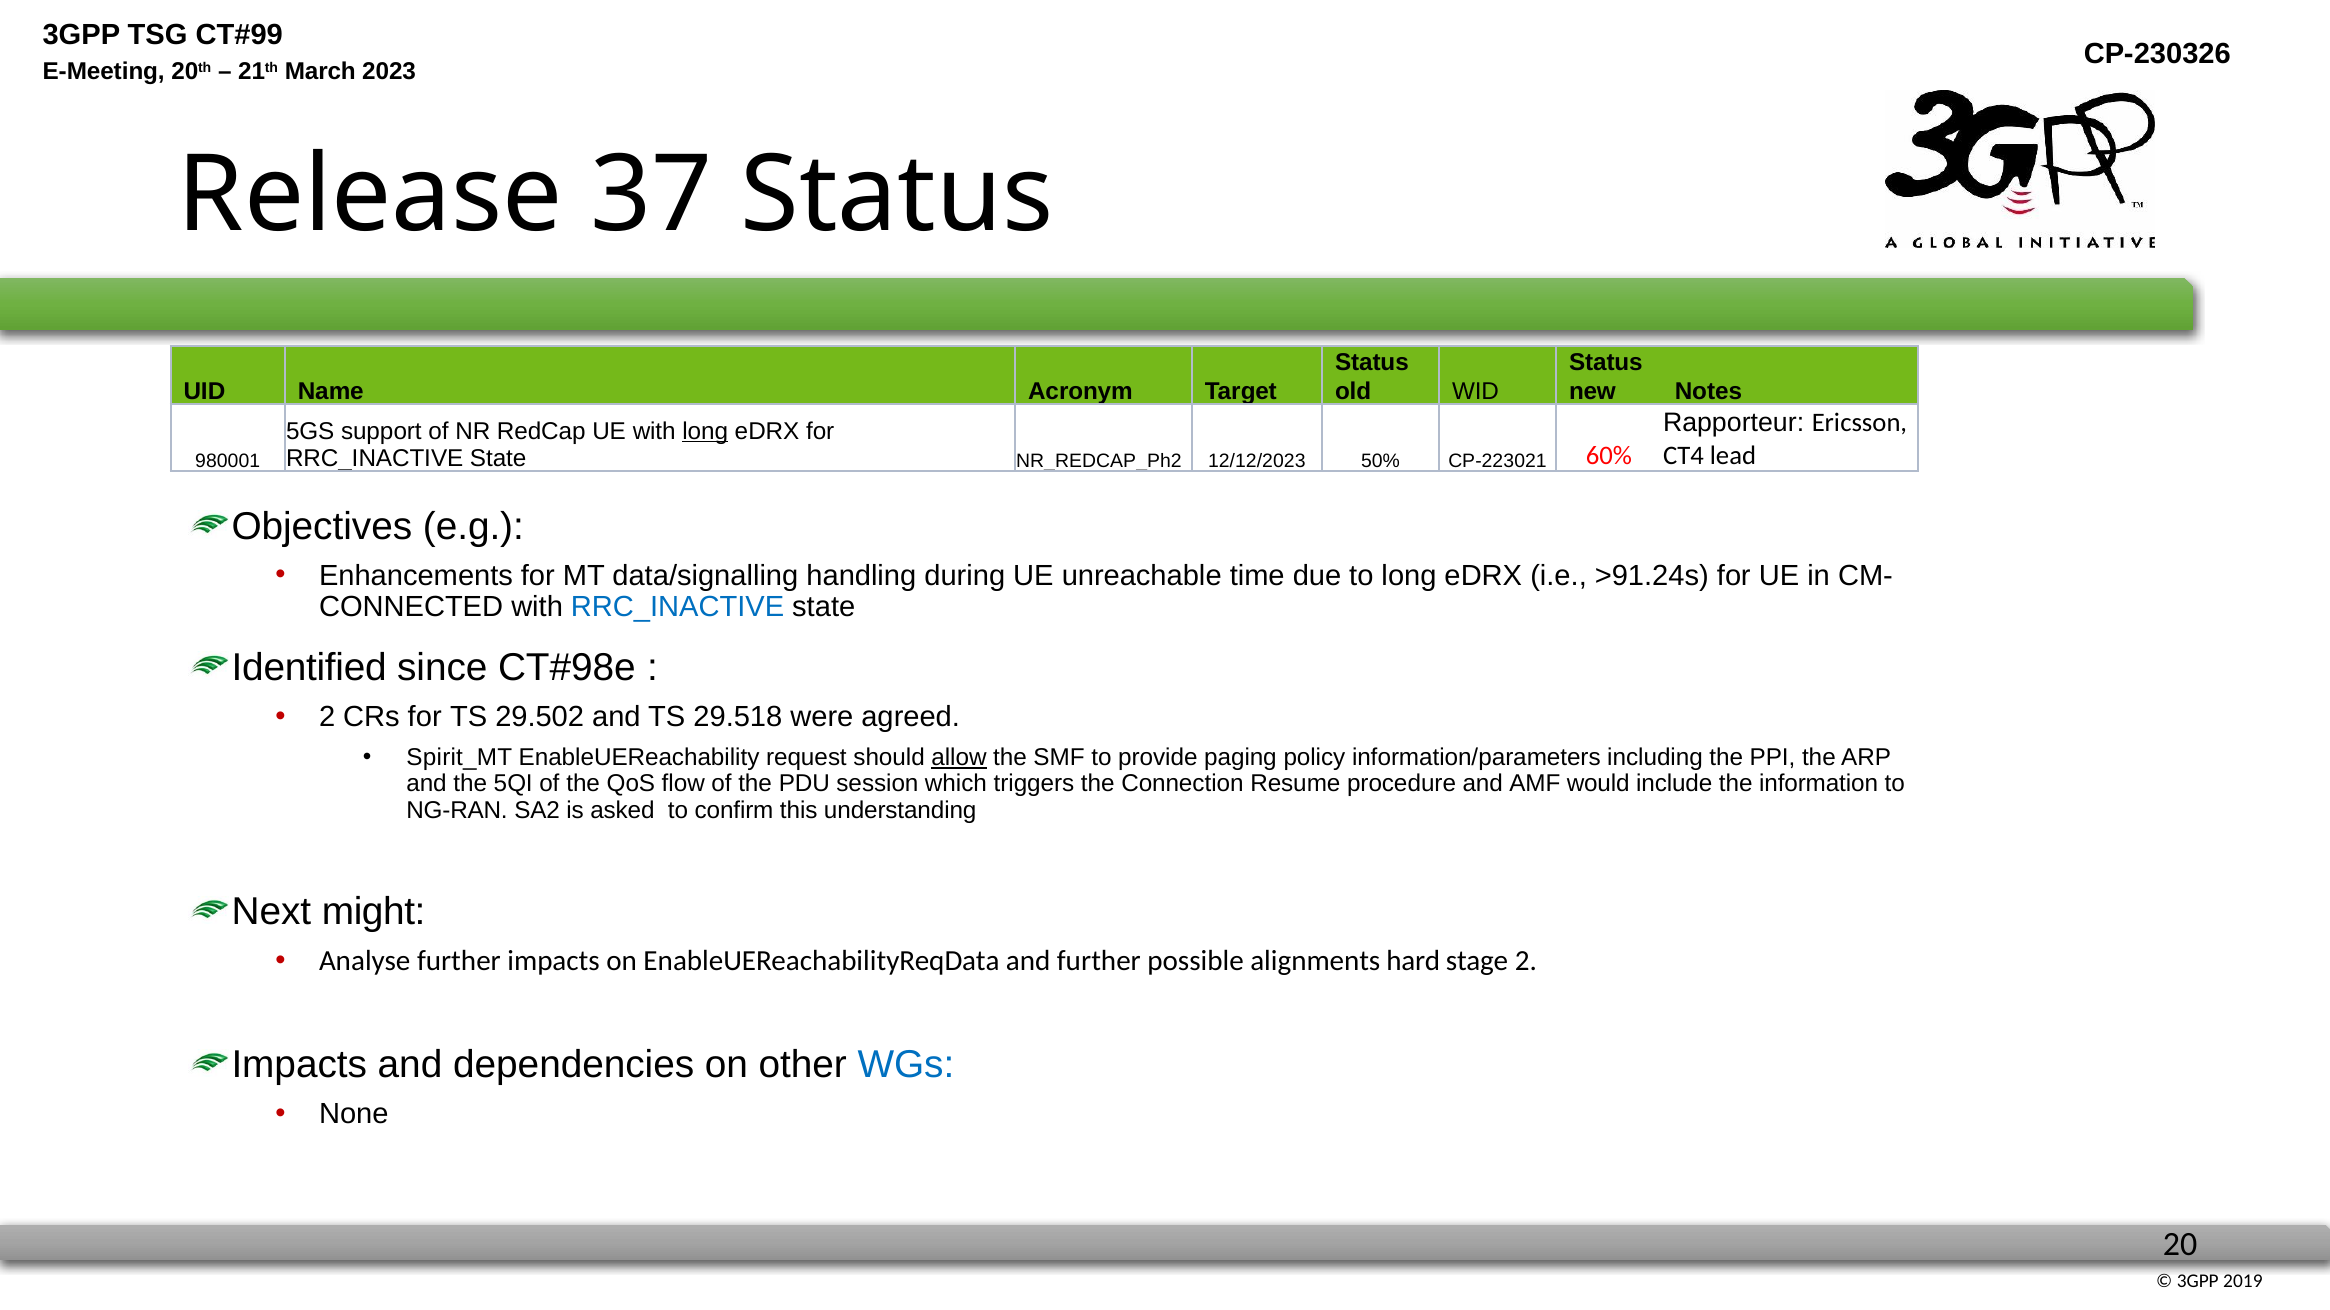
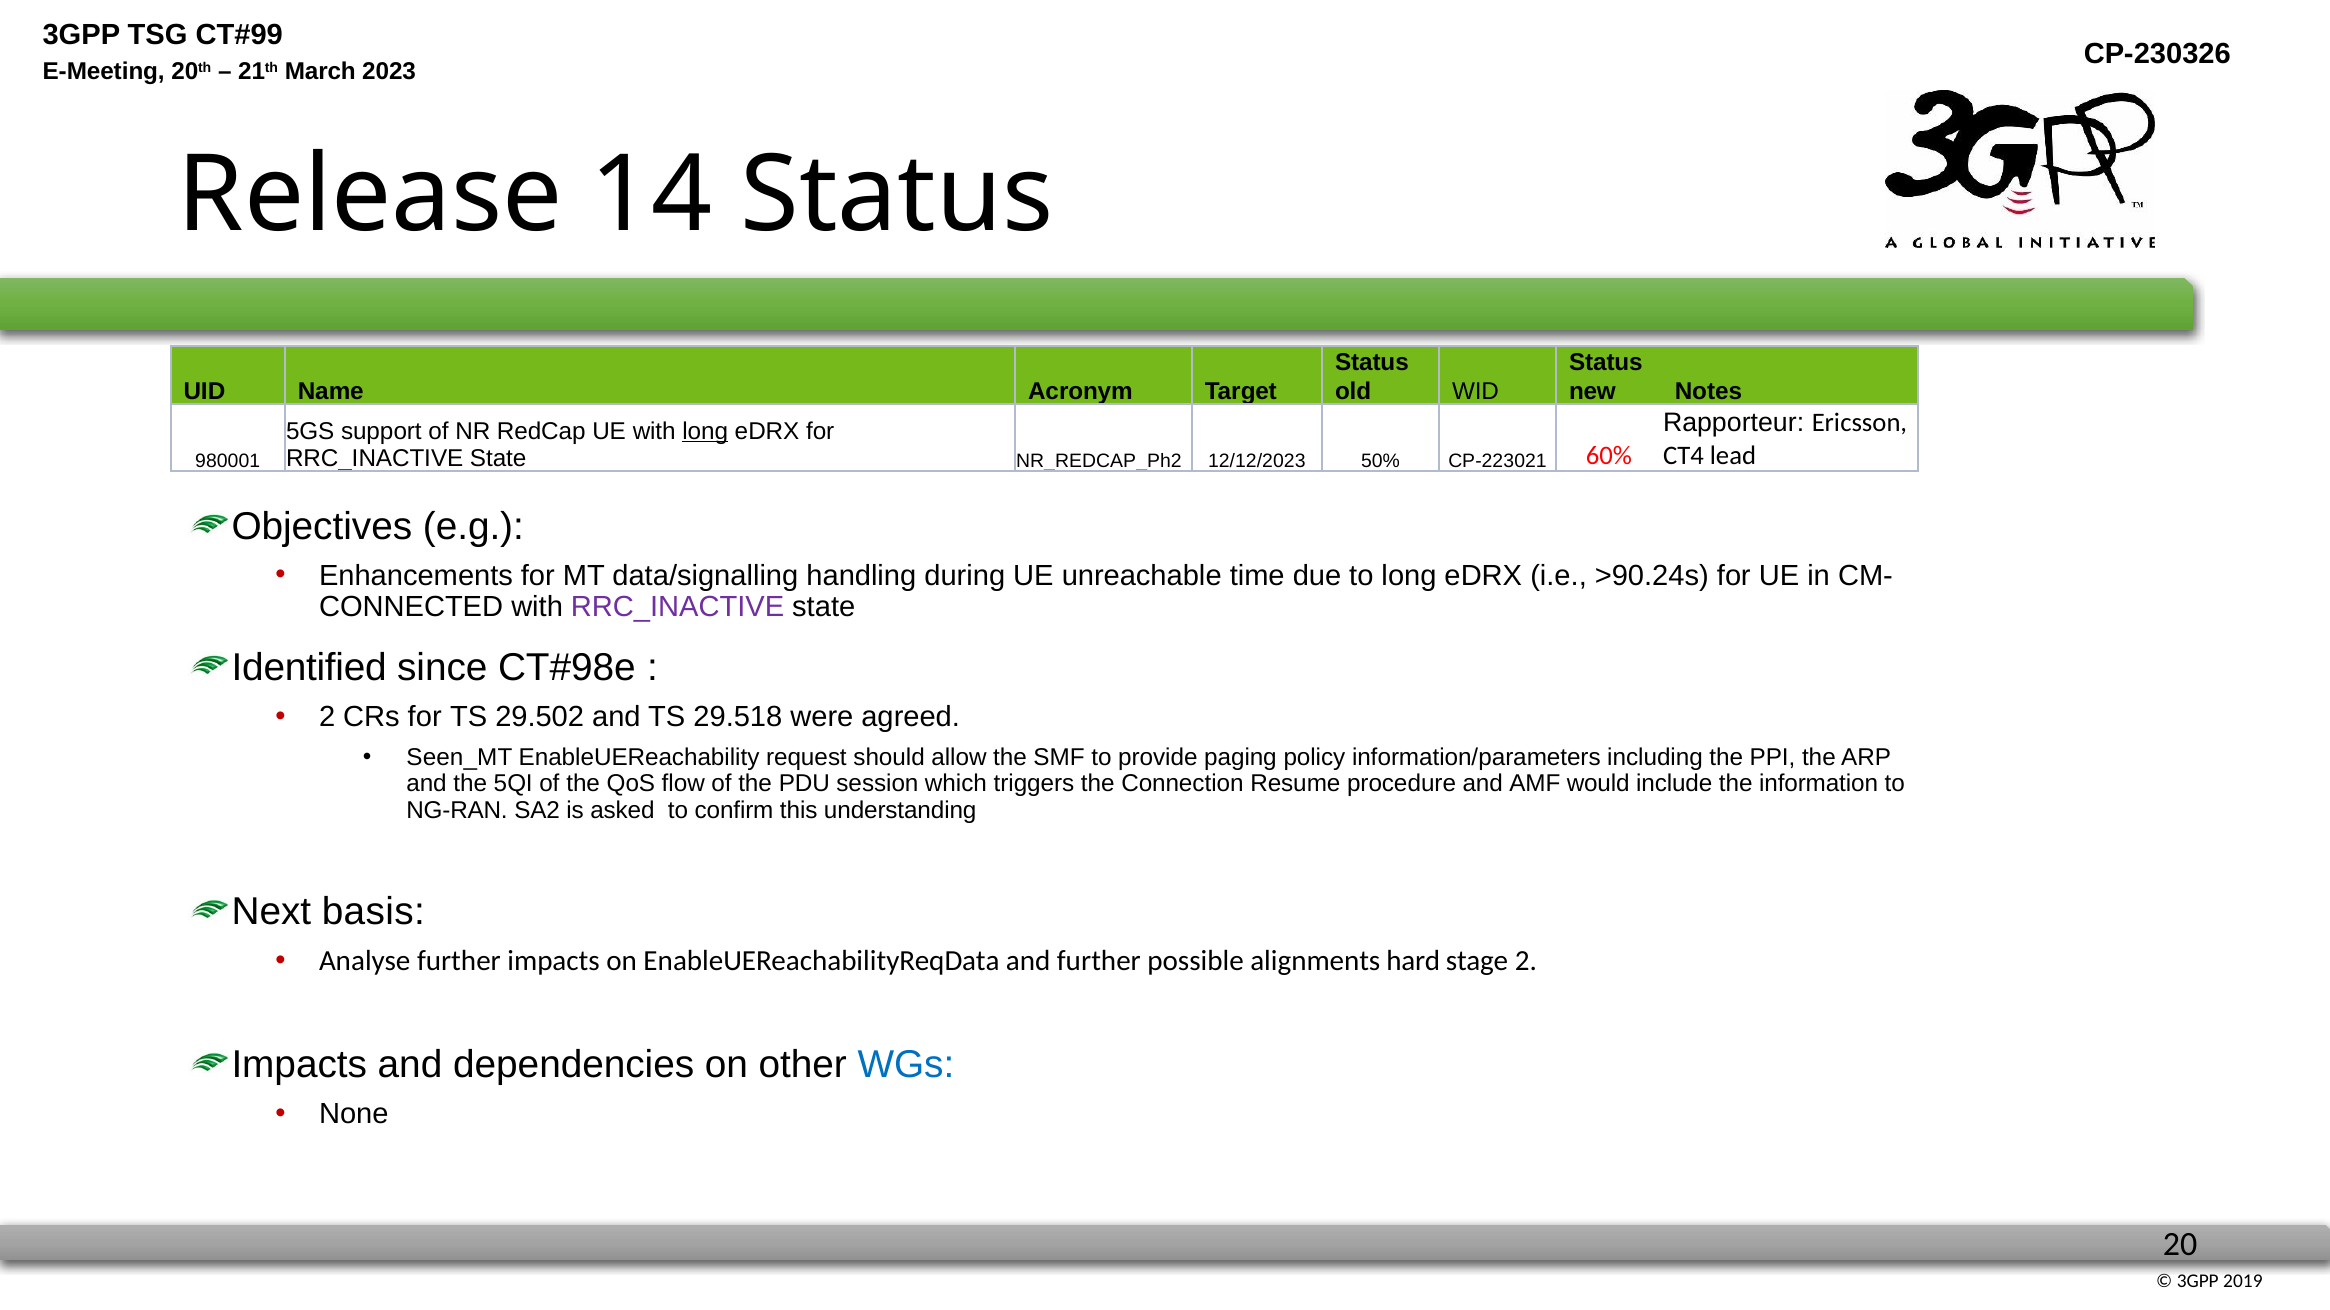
37: 37 -> 14 (652, 196)
>91.24s: >91.24s -> >90.24s (1652, 576)
RRC_INACTIVE colour: blue -> purple (678, 607)
Spirit_MT: Spirit_MT -> Seen_MT (459, 758)
allow underline: present -> none (959, 758)
might: might -> basis (373, 912)
